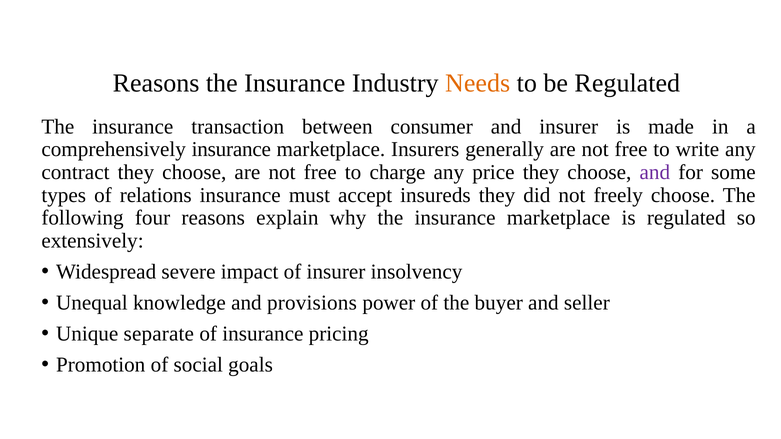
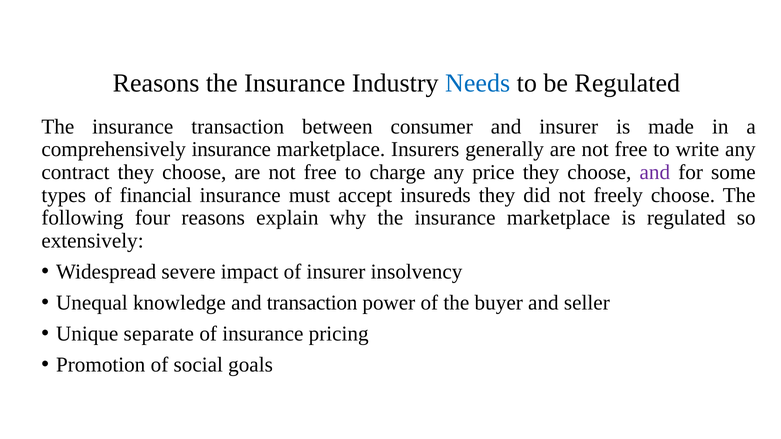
Needs colour: orange -> blue (478, 83)
relations: relations -> financial (156, 195)
and provisions: provisions -> transaction (312, 303)
